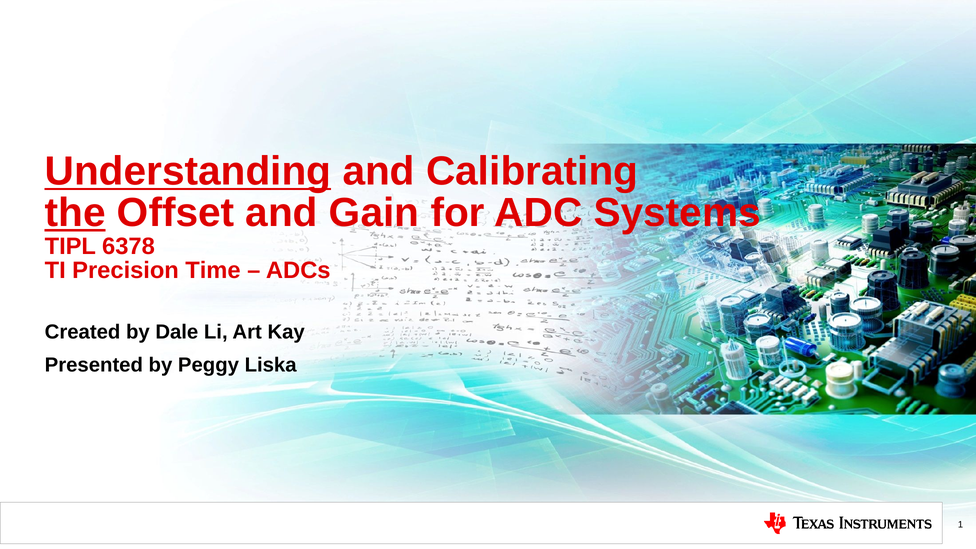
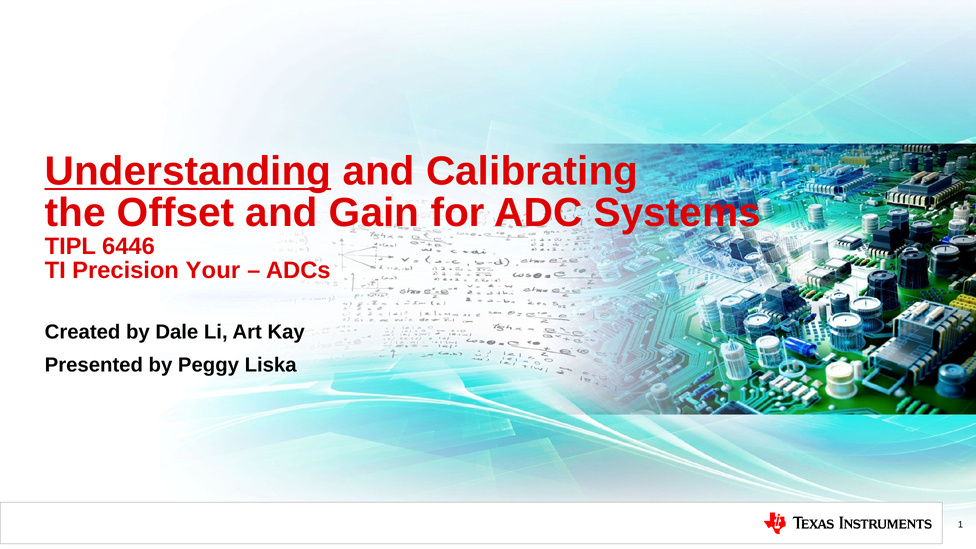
the underline: present -> none (75, 213)
6378: 6378 -> 6446 (128, 246)
Time: Time -> Your (213, 270)
